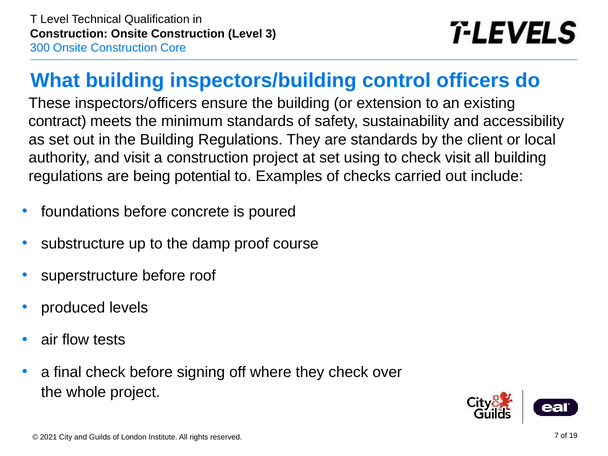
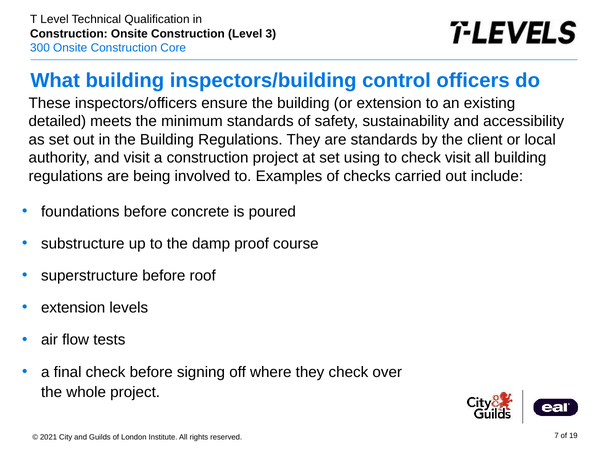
contract: contract -> detailed (57, 121)
potential: potential -> involved (202, 176)
produced: produced -> extension (73, 308)
